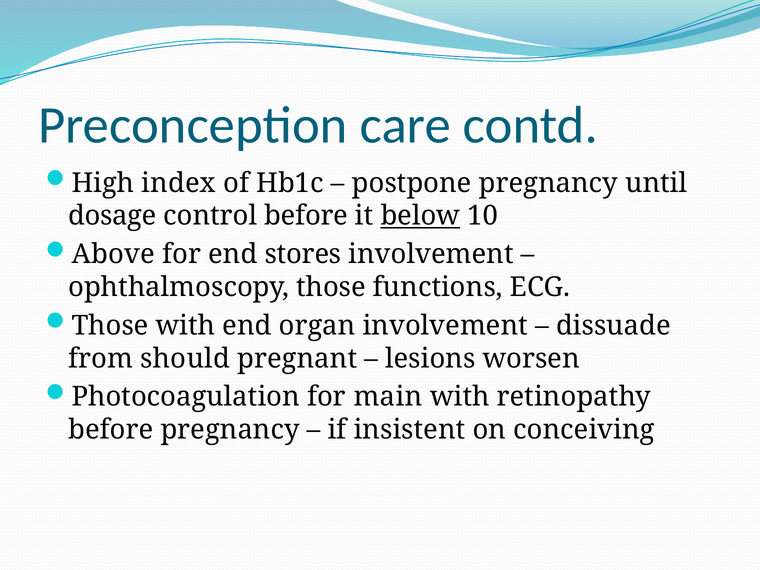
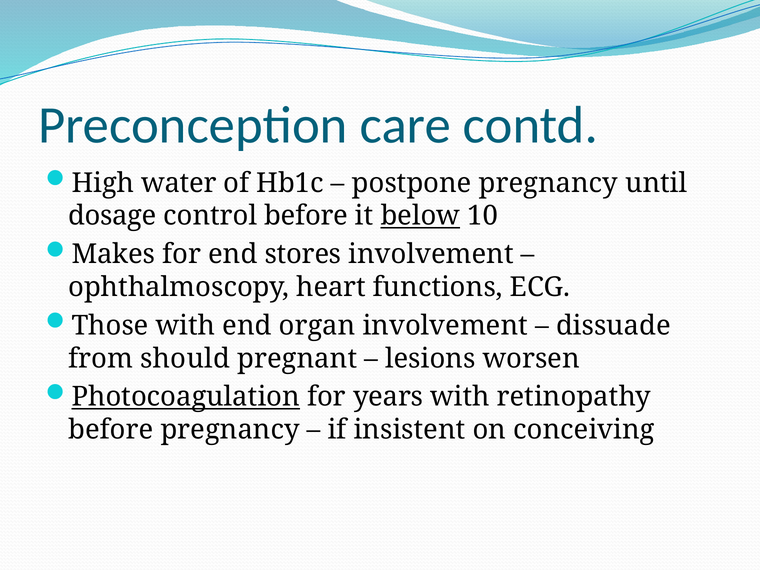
index: index -> water (179, 183)
Above: Above -> Makes (113, 254)
ophthalmoscopy those: those -> heart (331, 287)
Photocoagulation underline: none -> present (186, 397)
main: main -> years (388, 397)
